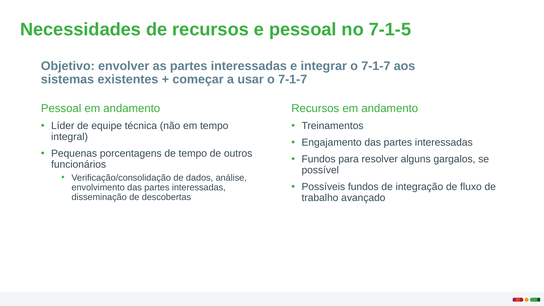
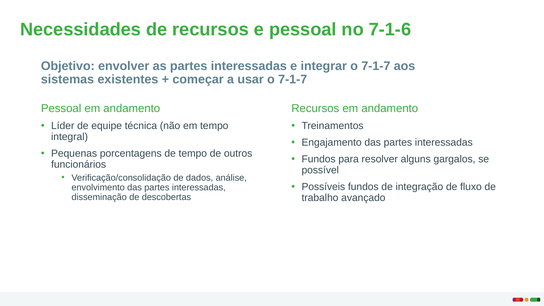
7-1-5: 7-1-5 -> 7-1-6 (390, 29)
